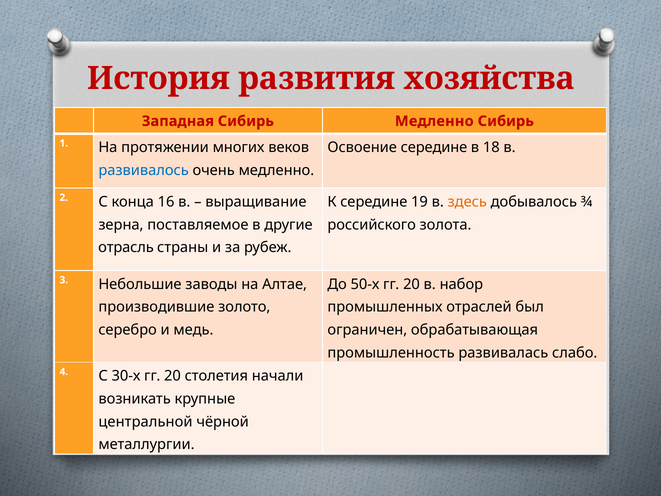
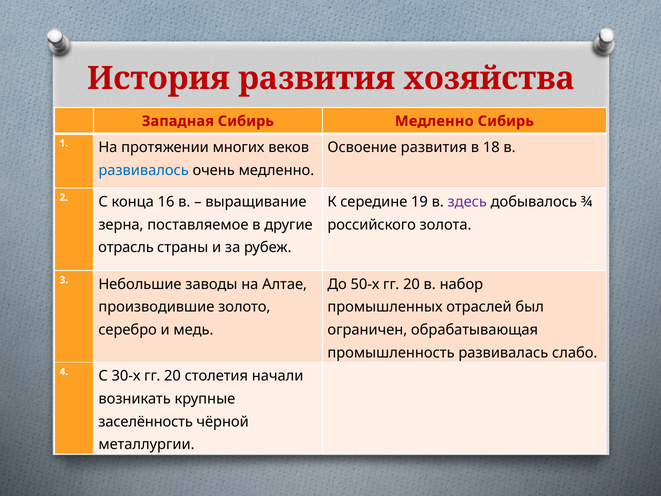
Освоение середине: середине -> развития (434, 147)
здесь colour: orange -> purple (467, 202)
центральной: центральной -> заселённость (146, 422)
